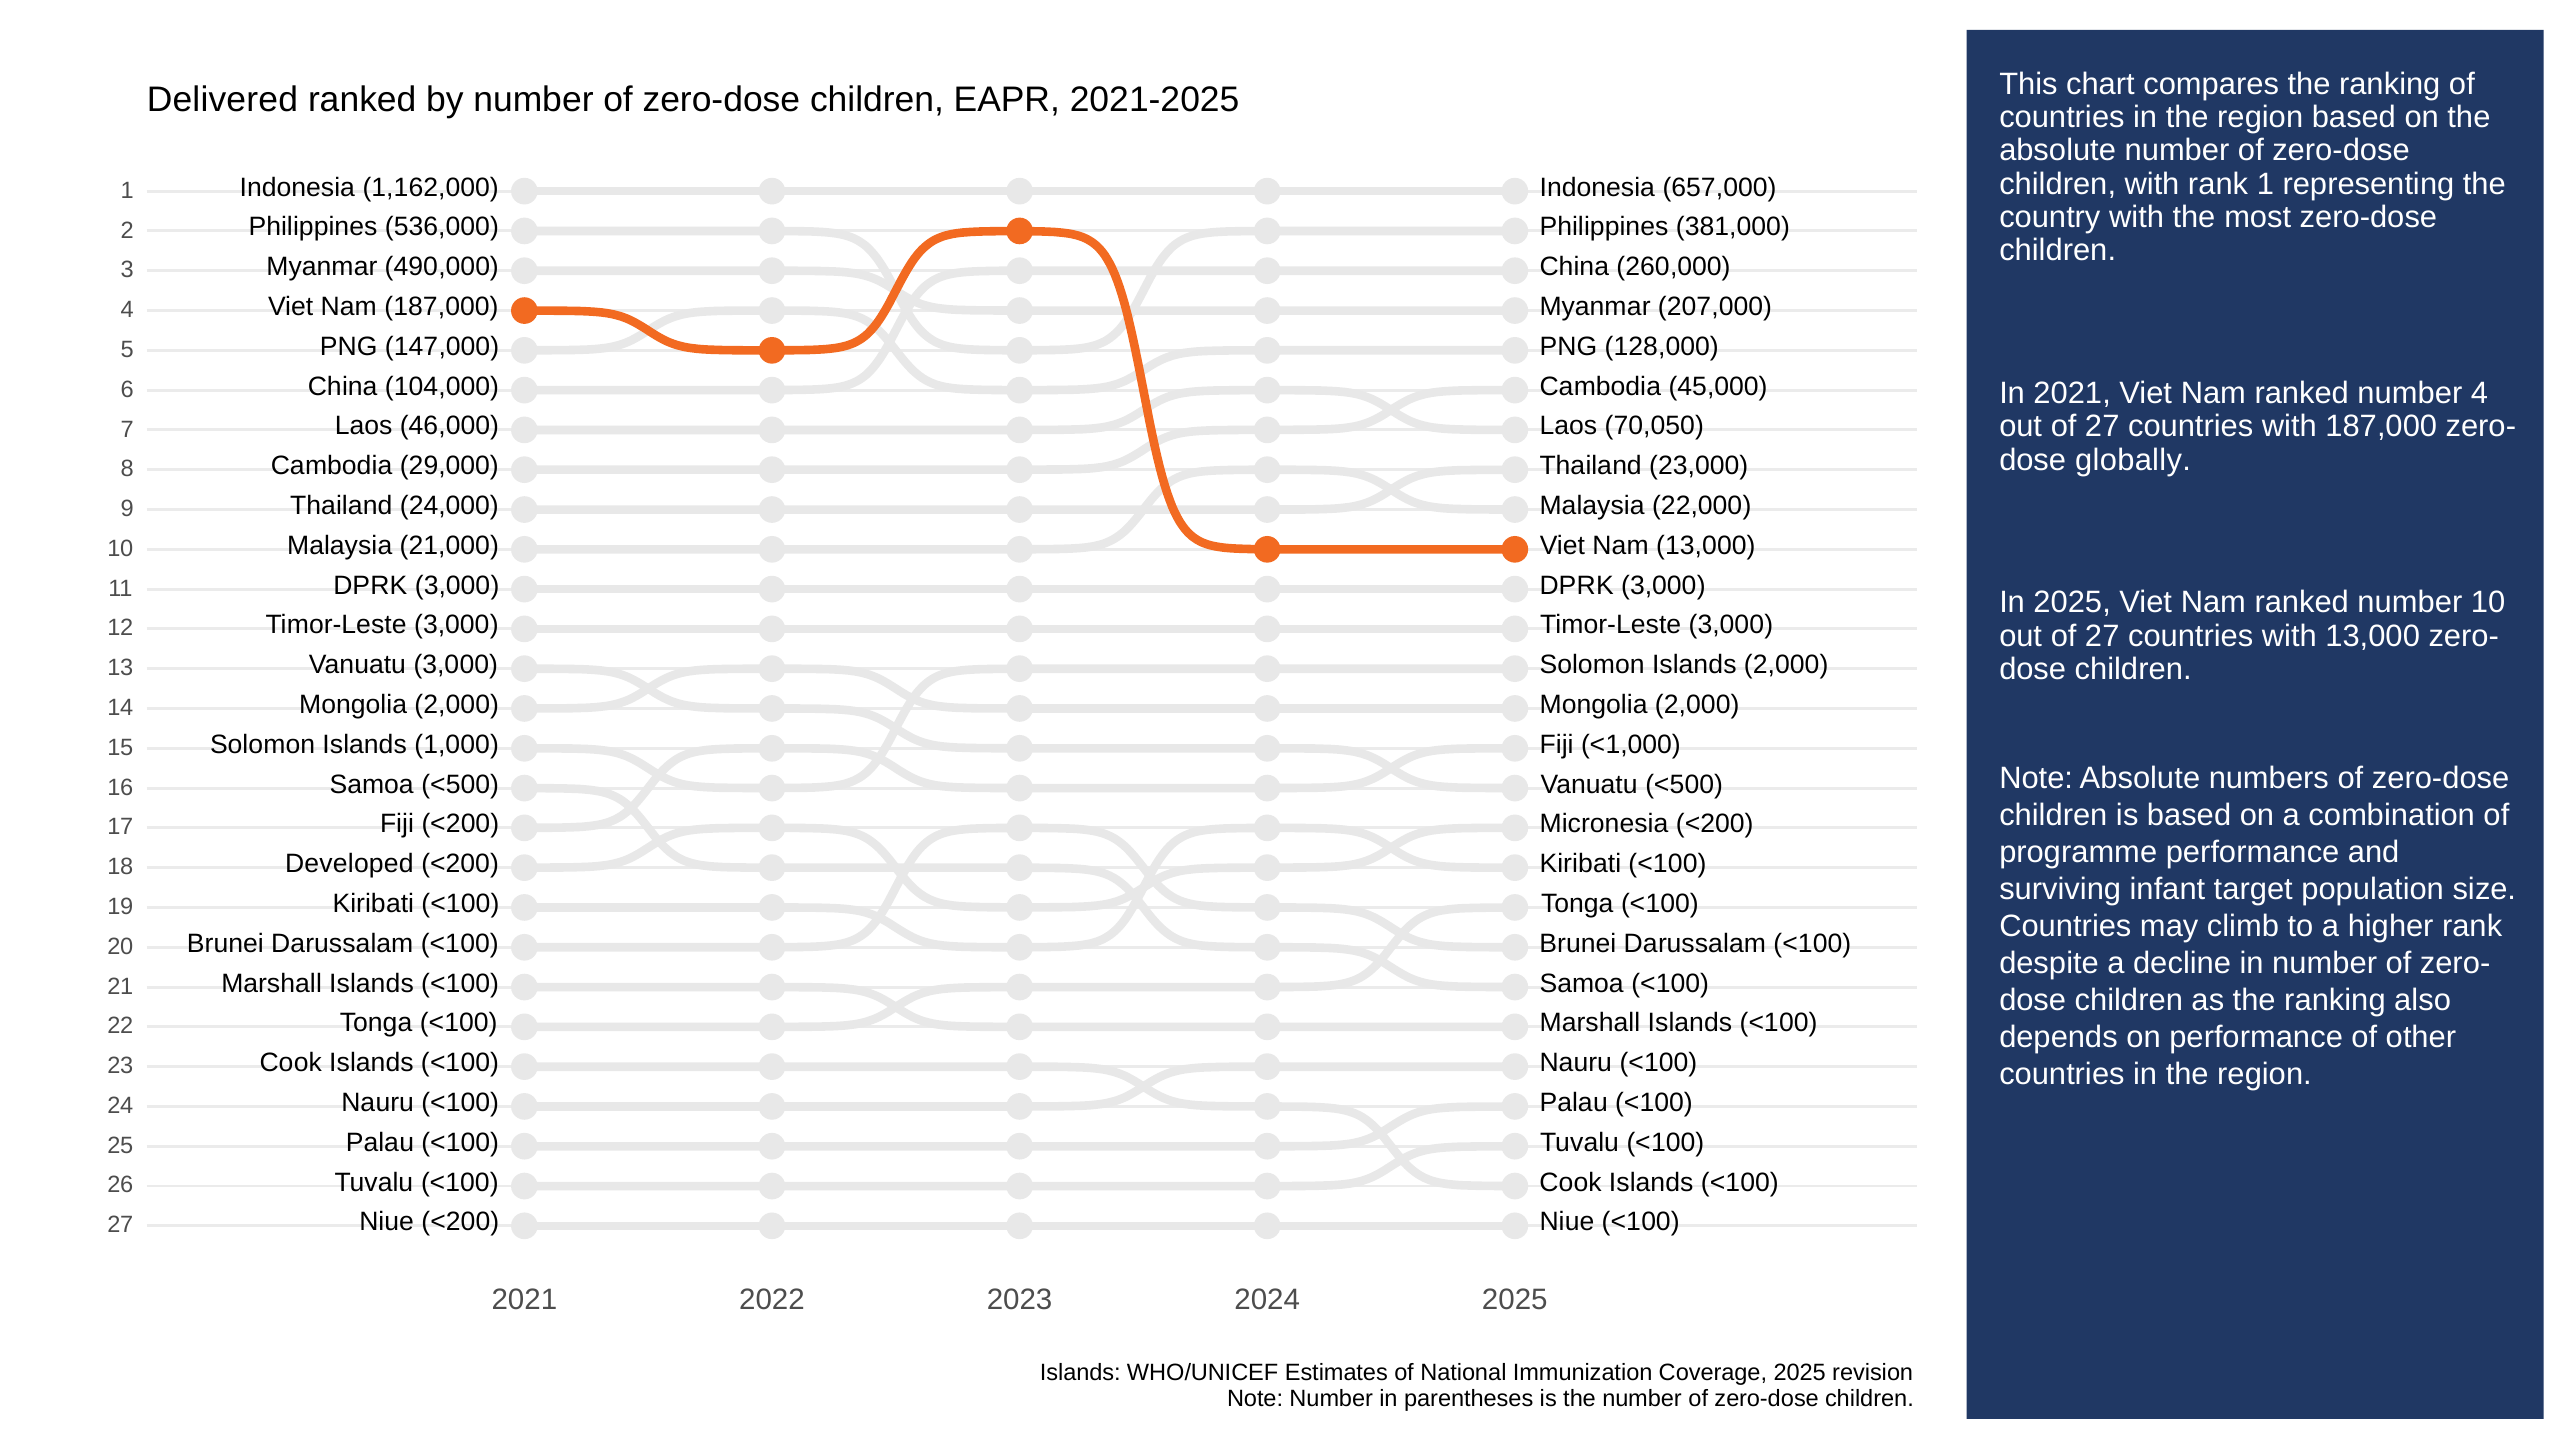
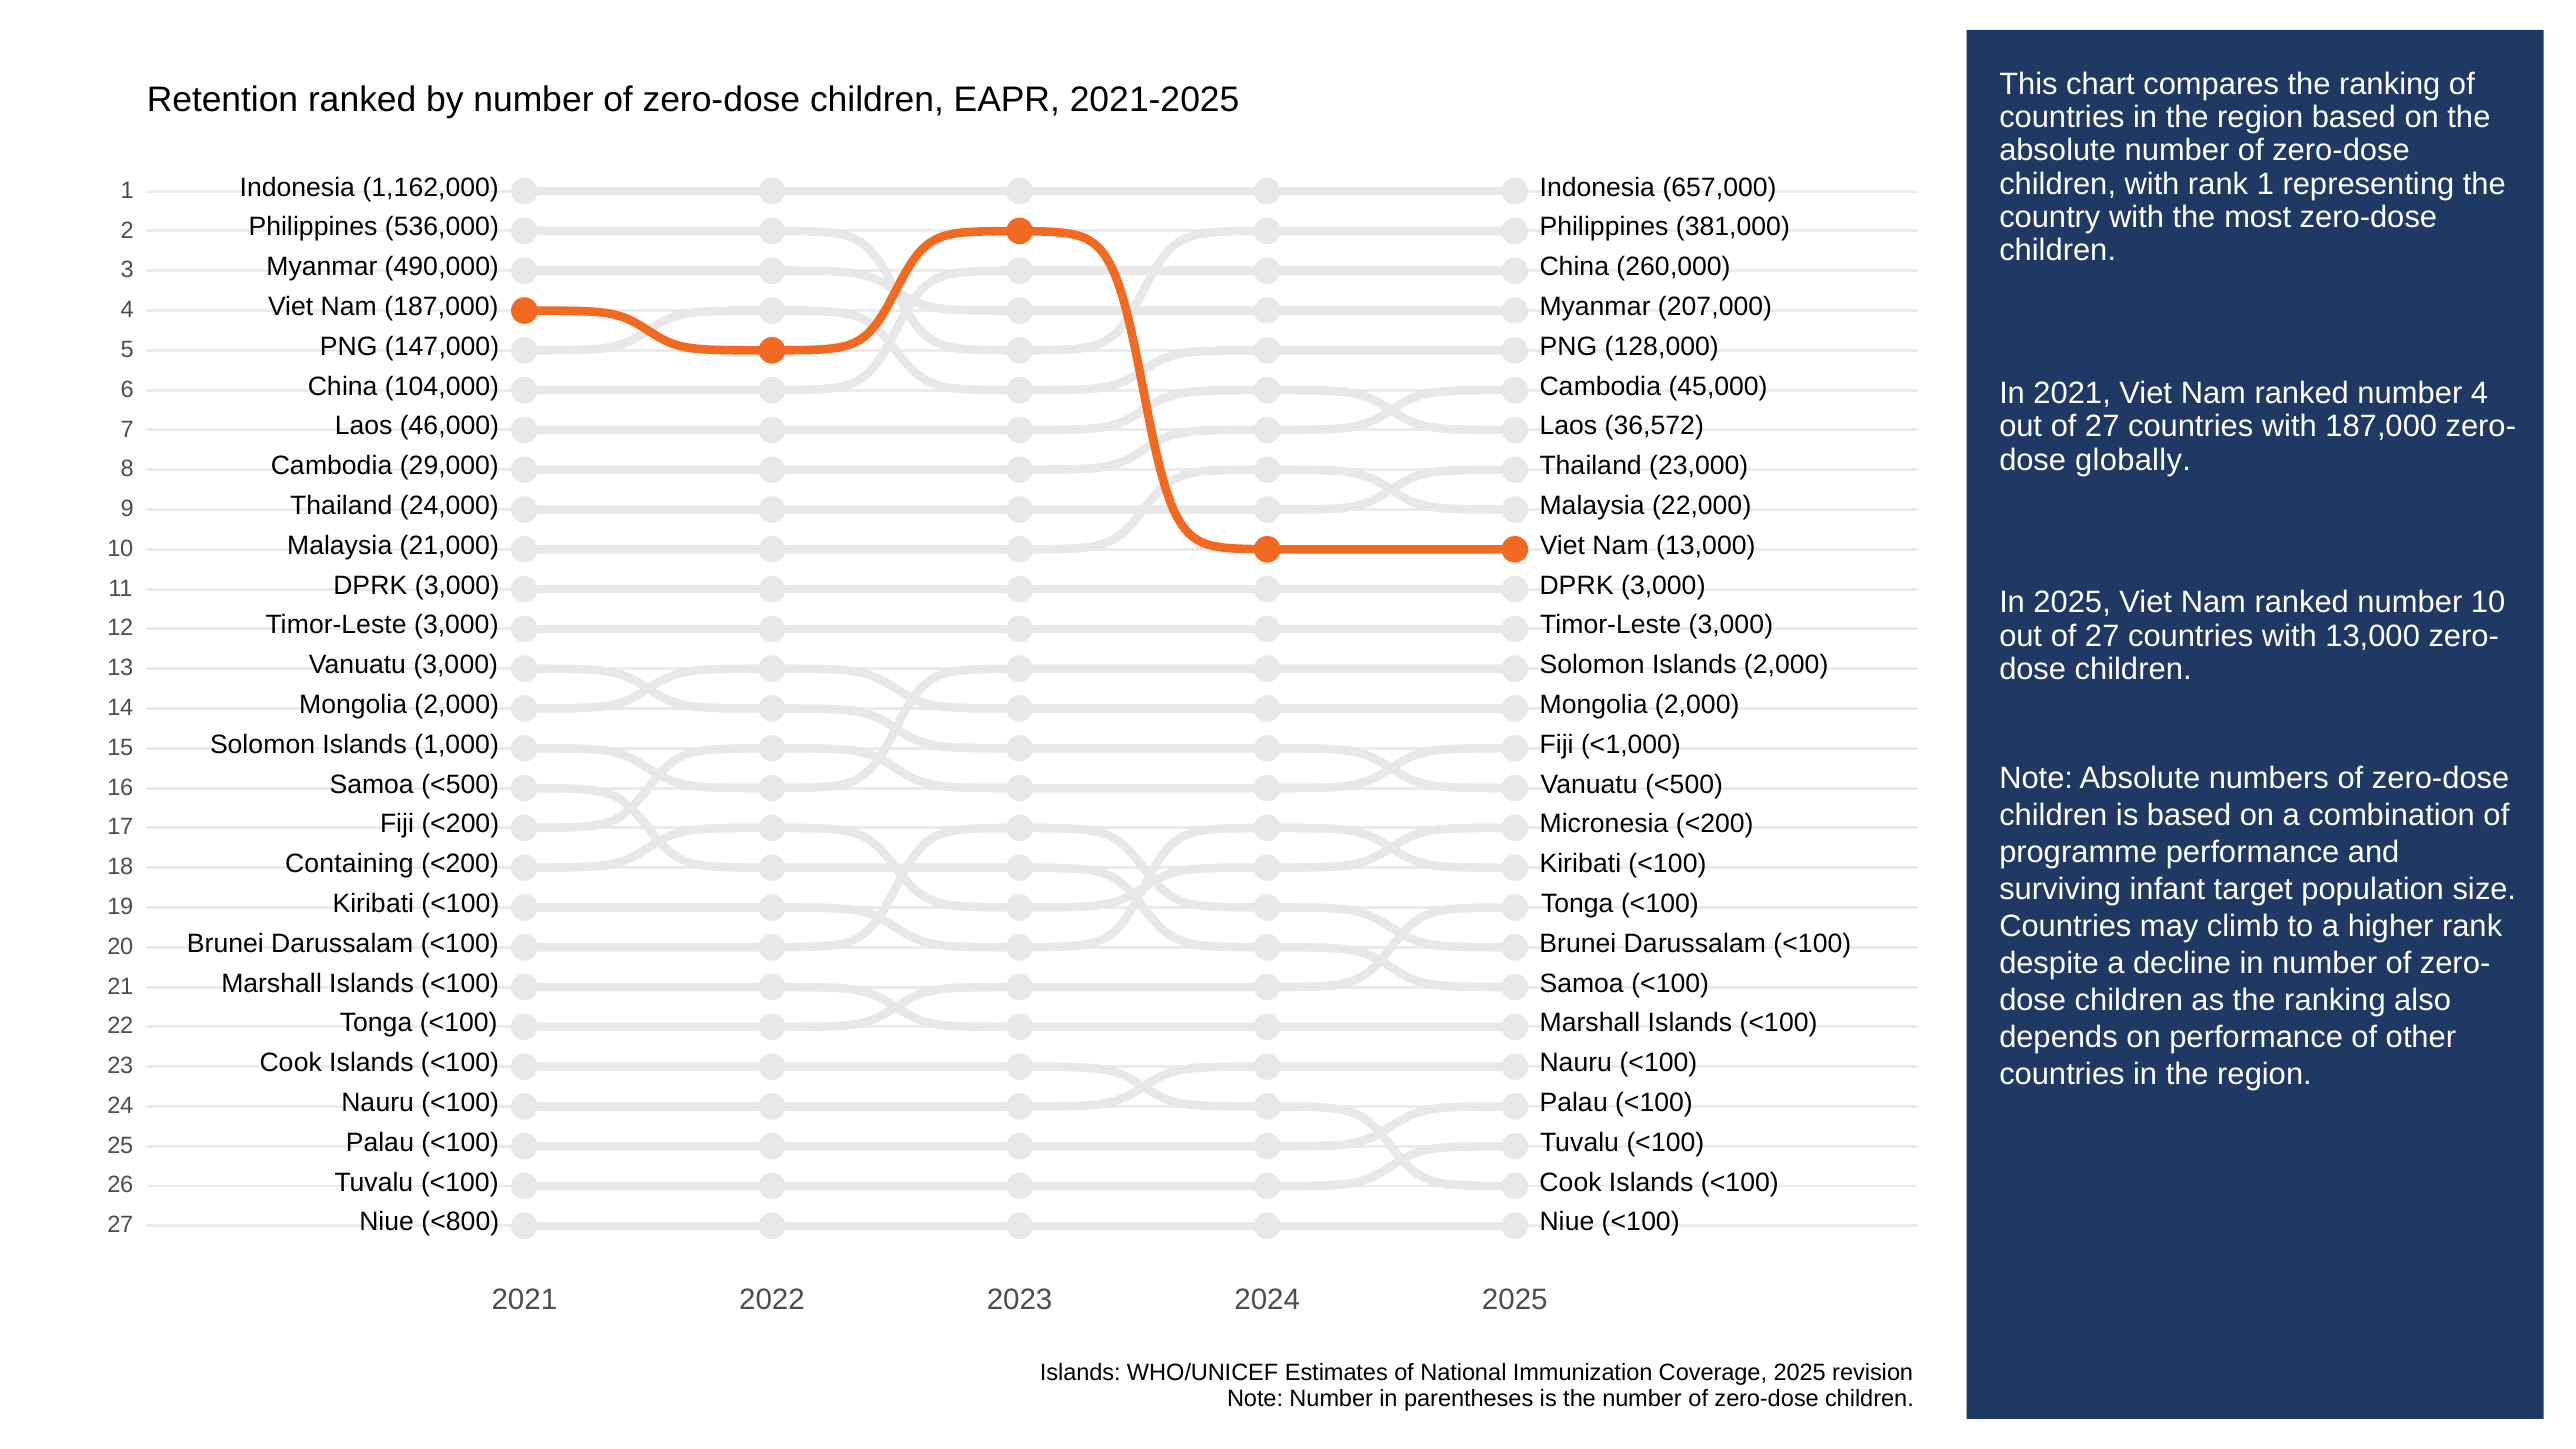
Delivered: Delivered -> Retention (222, 100)
70,050: 70,050 -> 36,572 (1654, 426)
Developed: Developed -> Containing (349, 864)
Niue <200: <200 -> <800 (460, 1222)
